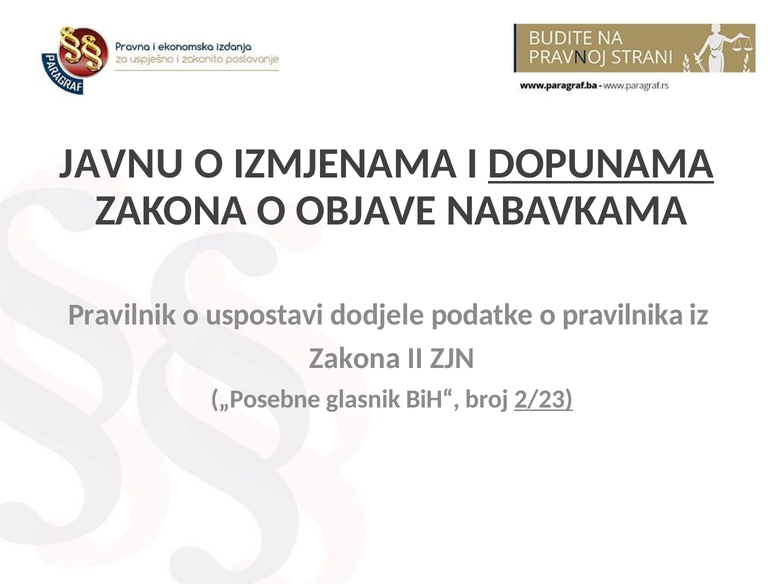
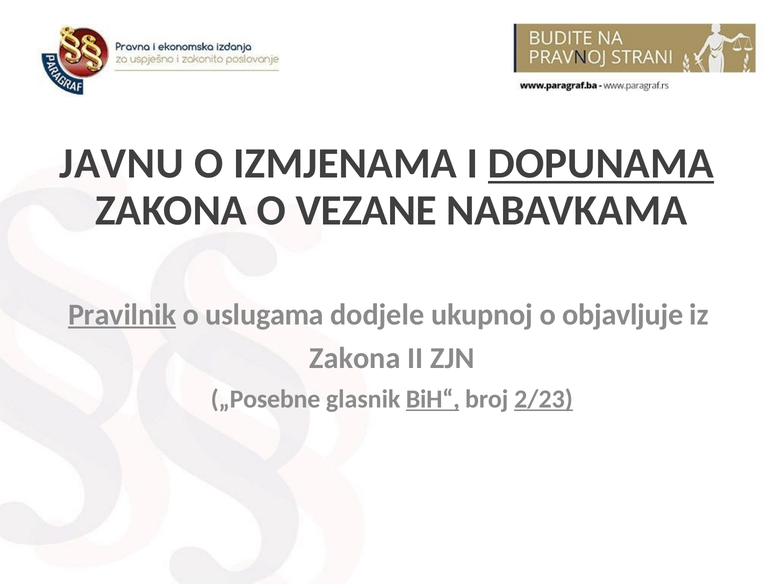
OBJAVE: OBJAVE -> VEZANE (366, 210)
Pravilnik underline: none -> present (122, 314)
uspostavi: uspostavi -> uslugama (265, 314)
podatke: podatke -> ukupnoj (482, 314)
pravilnika: pravilnika -> objavljuje (623, 314)
BiH“ underline: none -> present (433, 399)
